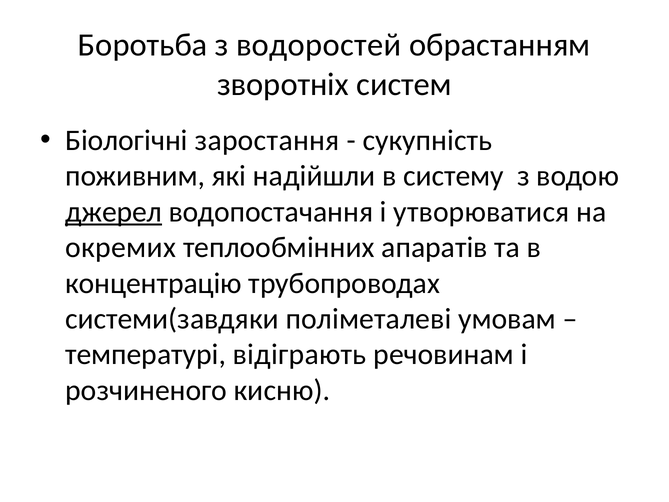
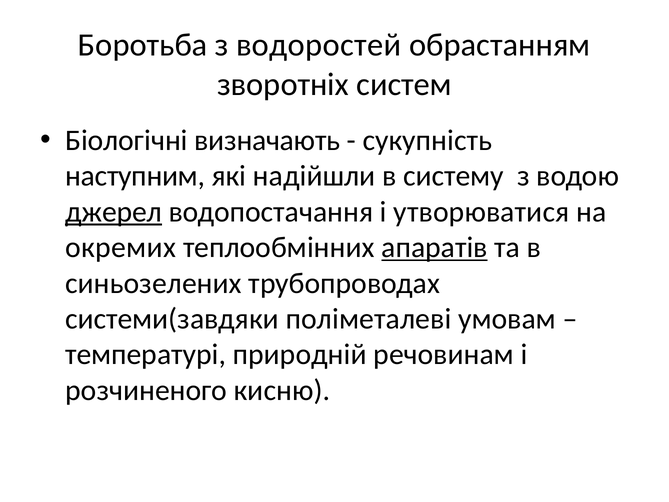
заростання: заростання -> визначають (267, 140)
поживним: поживним -> наступним (135, 176)
апаратів underline: none -> present (435, 247)
концентрацію: концентрацію -> синьозелених (153, 283)
відіграють: відіграють -> природній (300, 354)
